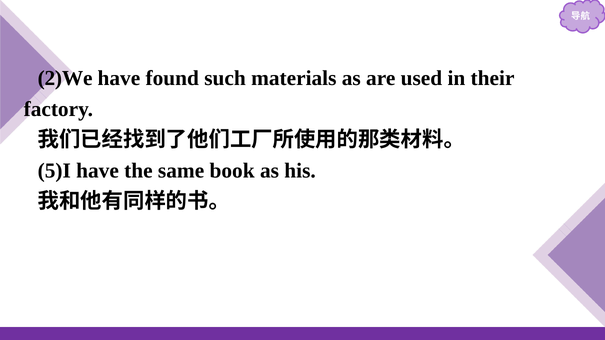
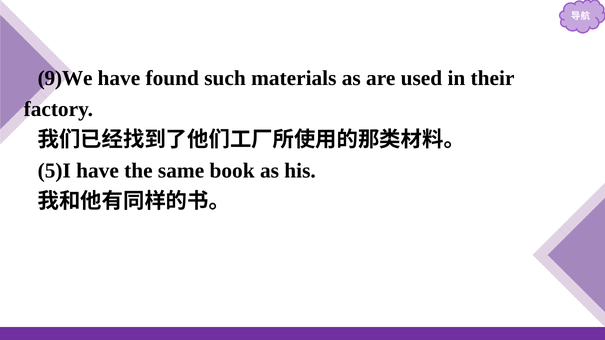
2)We: 2)We -> 9)We (65, 78)
